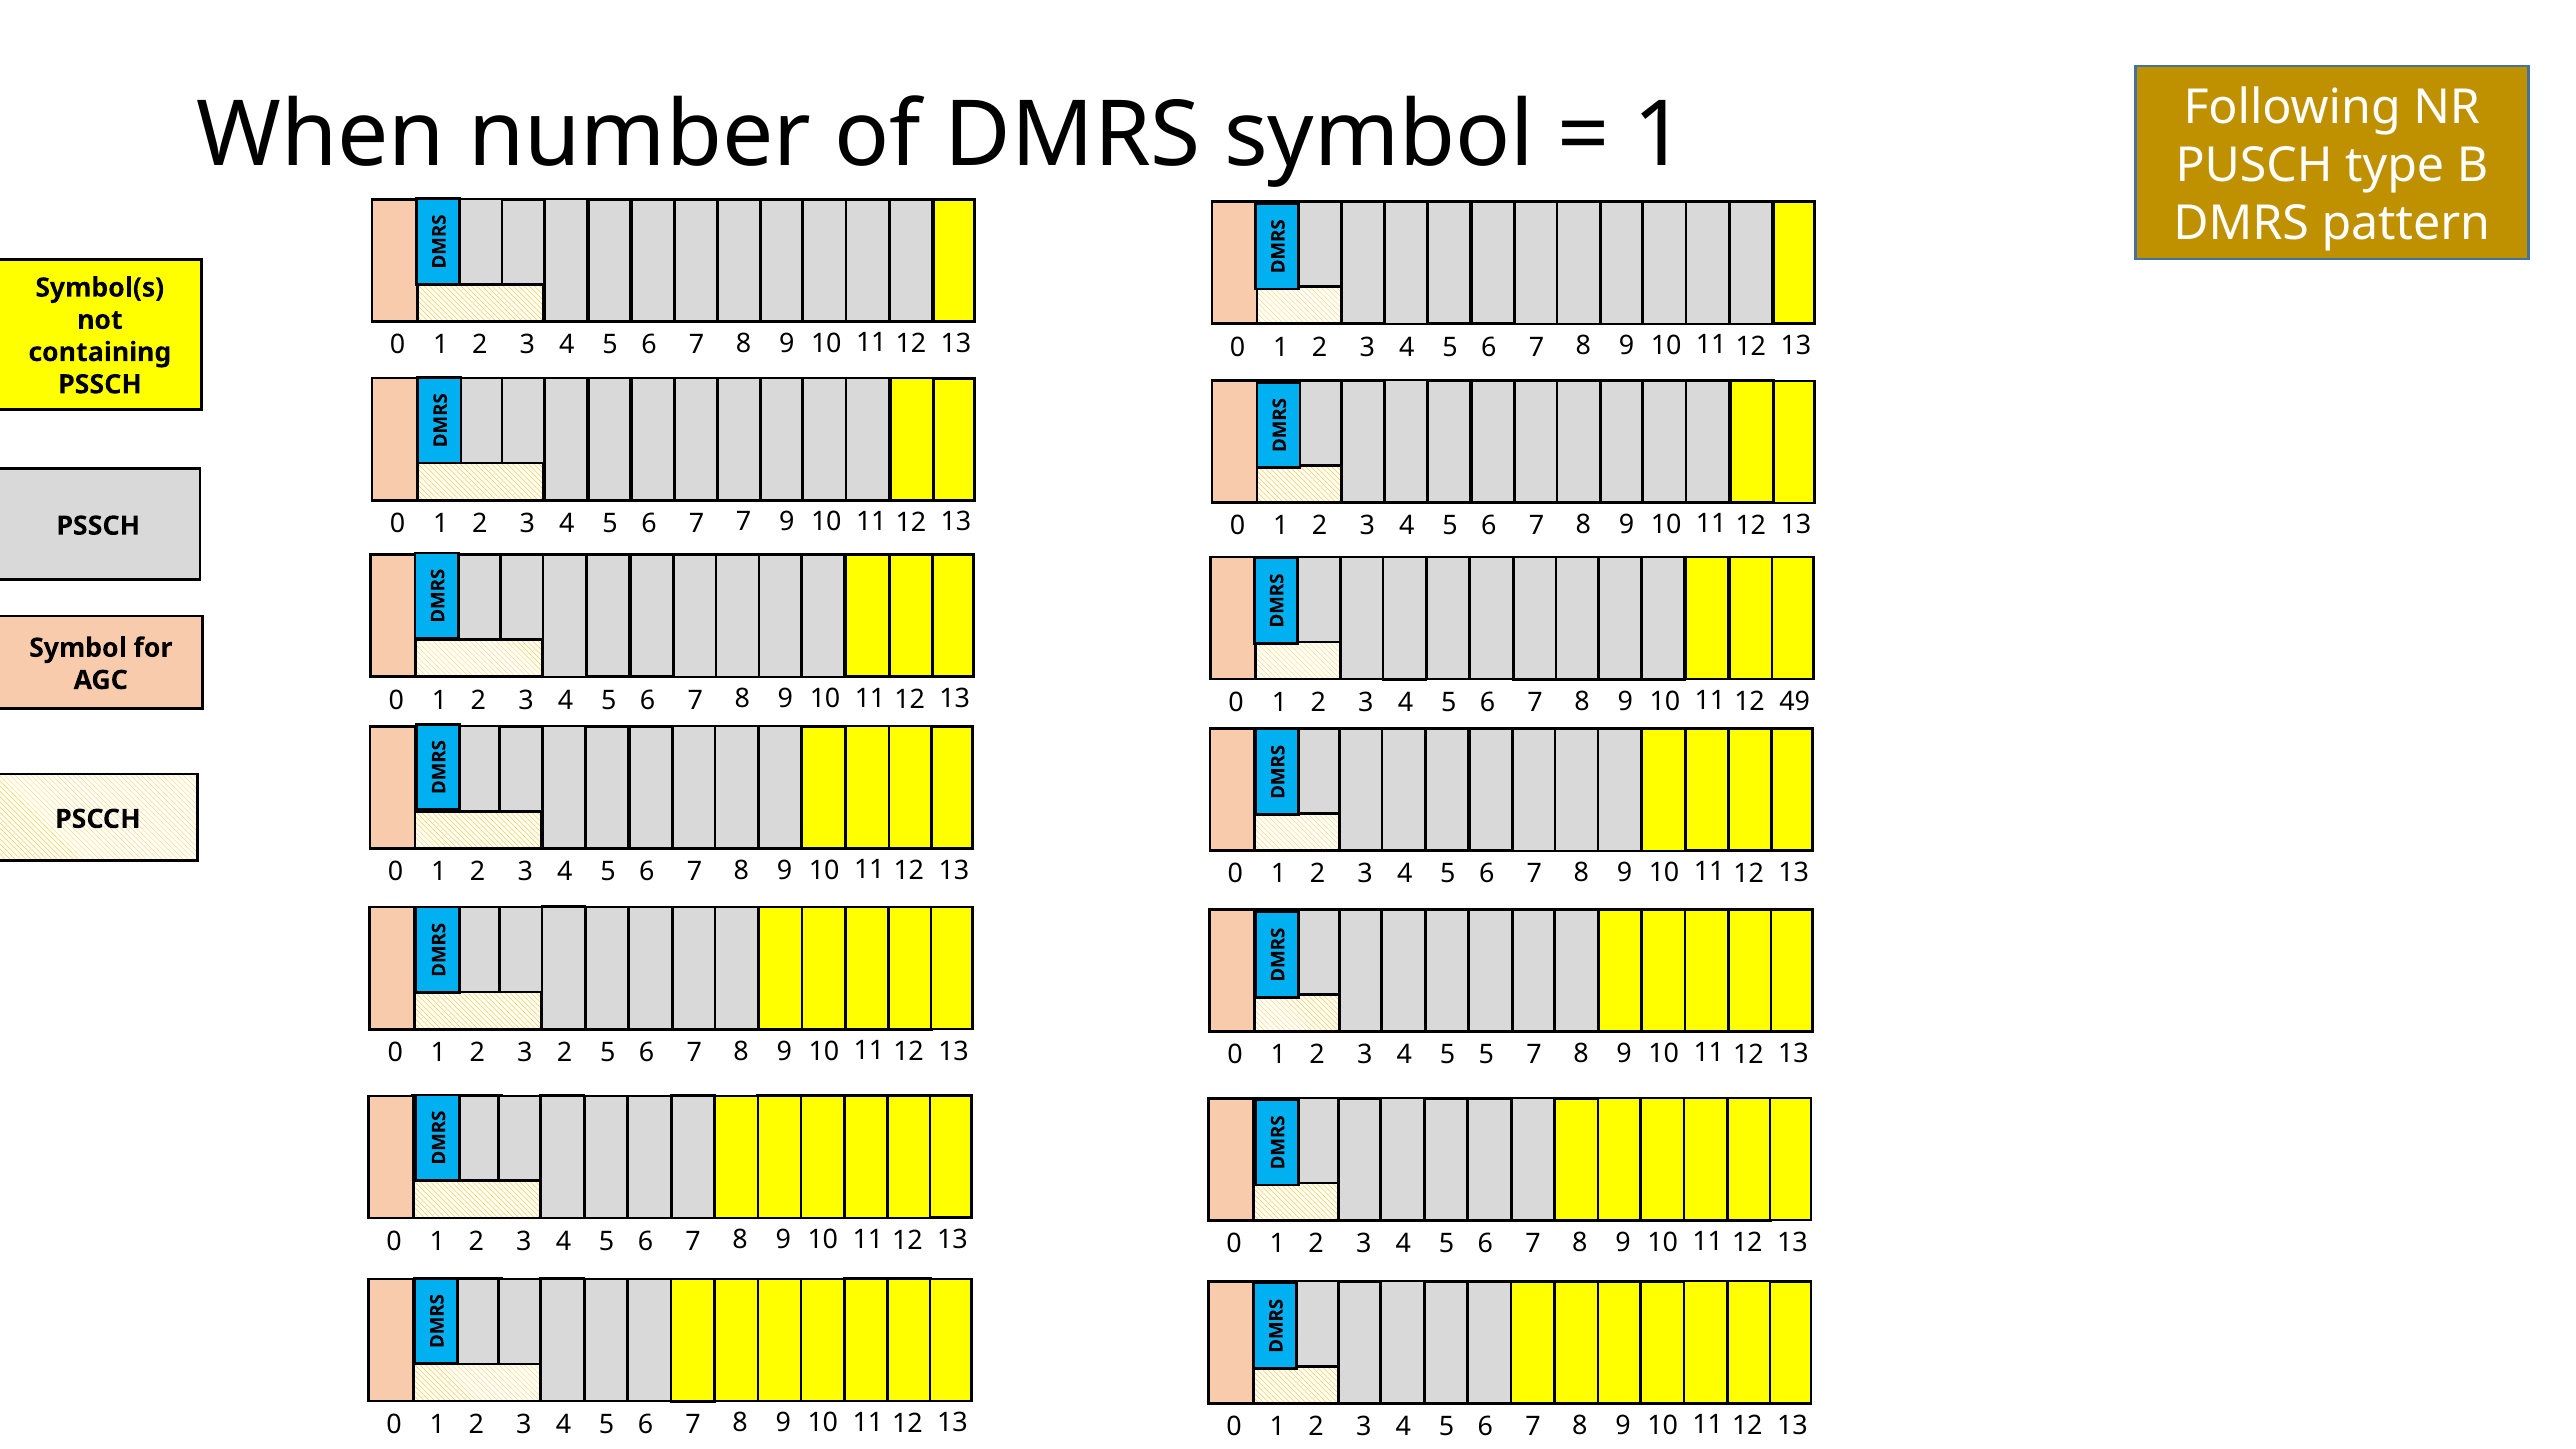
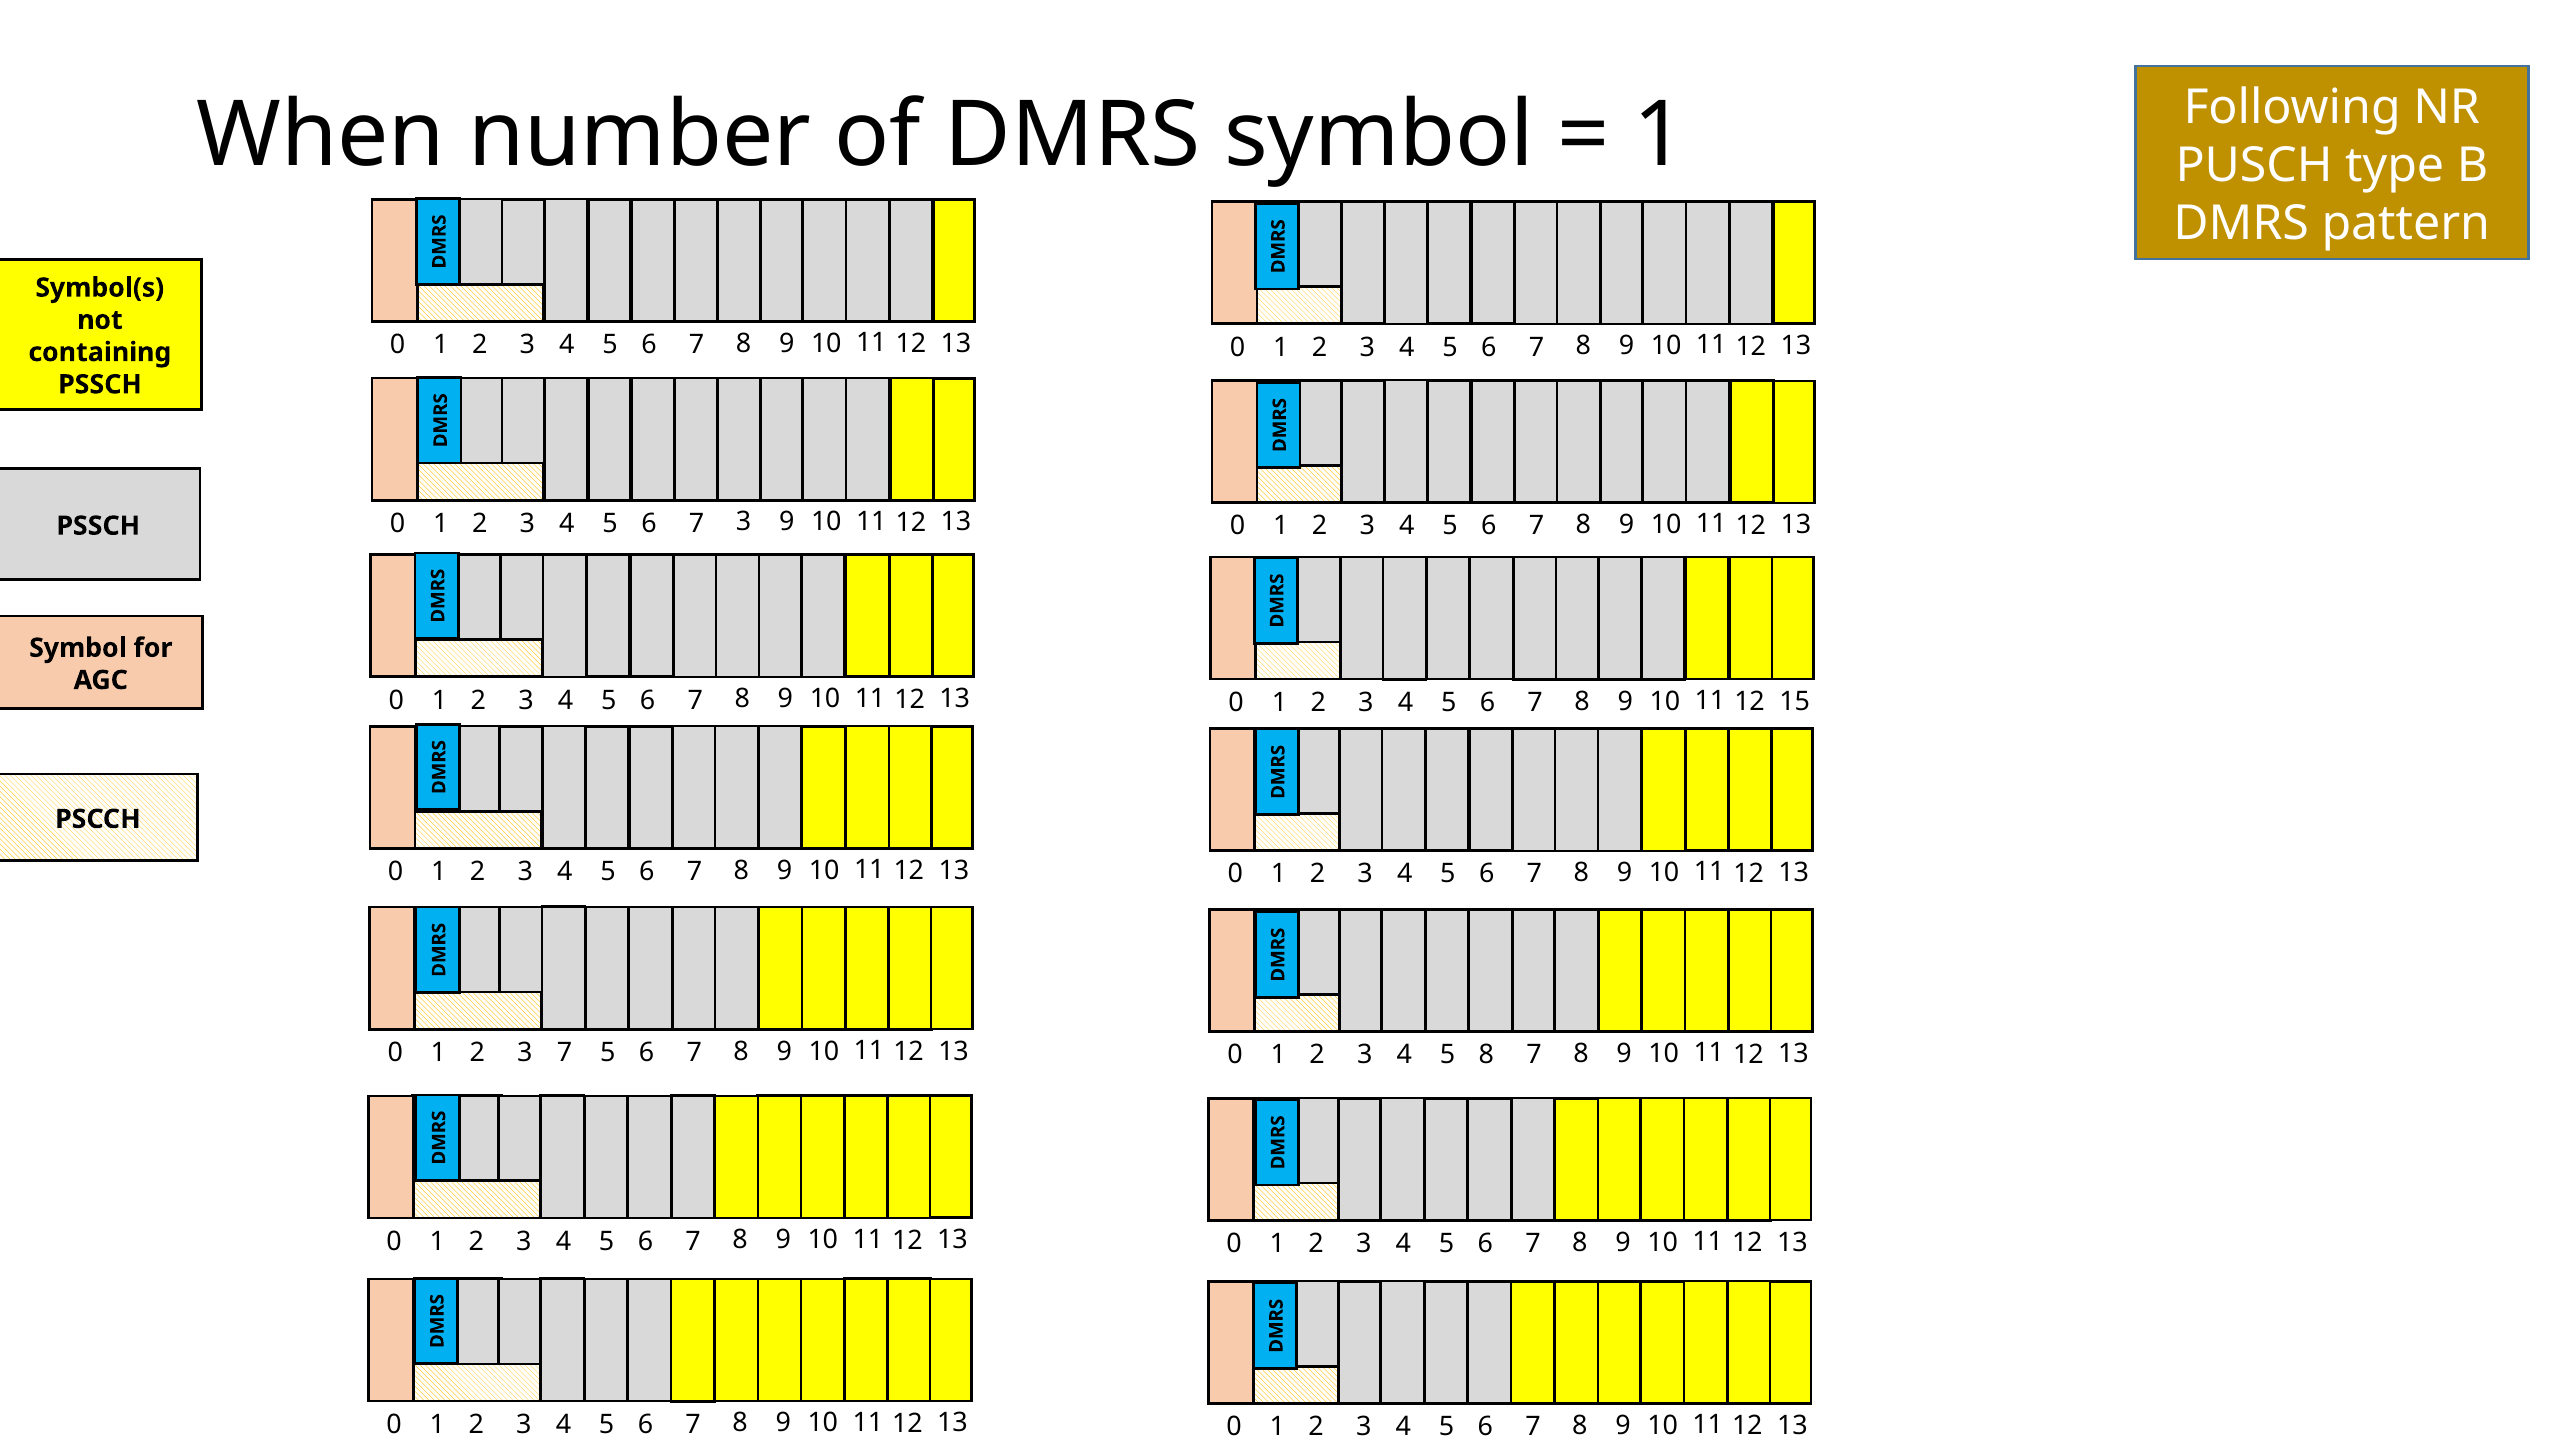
7 7: 7 -> 3 (744, 522)
49: 49 -> 15 (1795, 701)
3 2: 2 -> 7 (564, 1053)
5 5: 5 -> 8 (1486, 1055)
